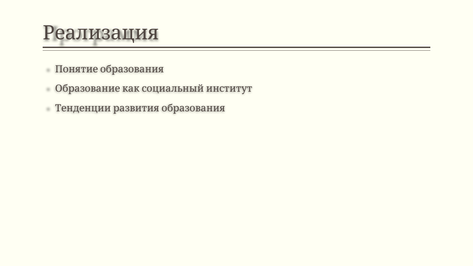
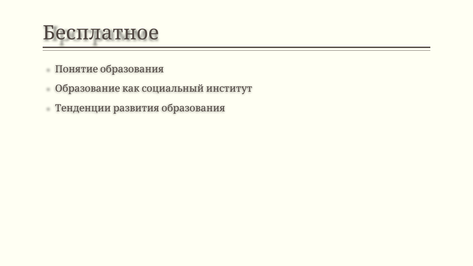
Реализация: Реализация -> Бесплатное (101, 33)
